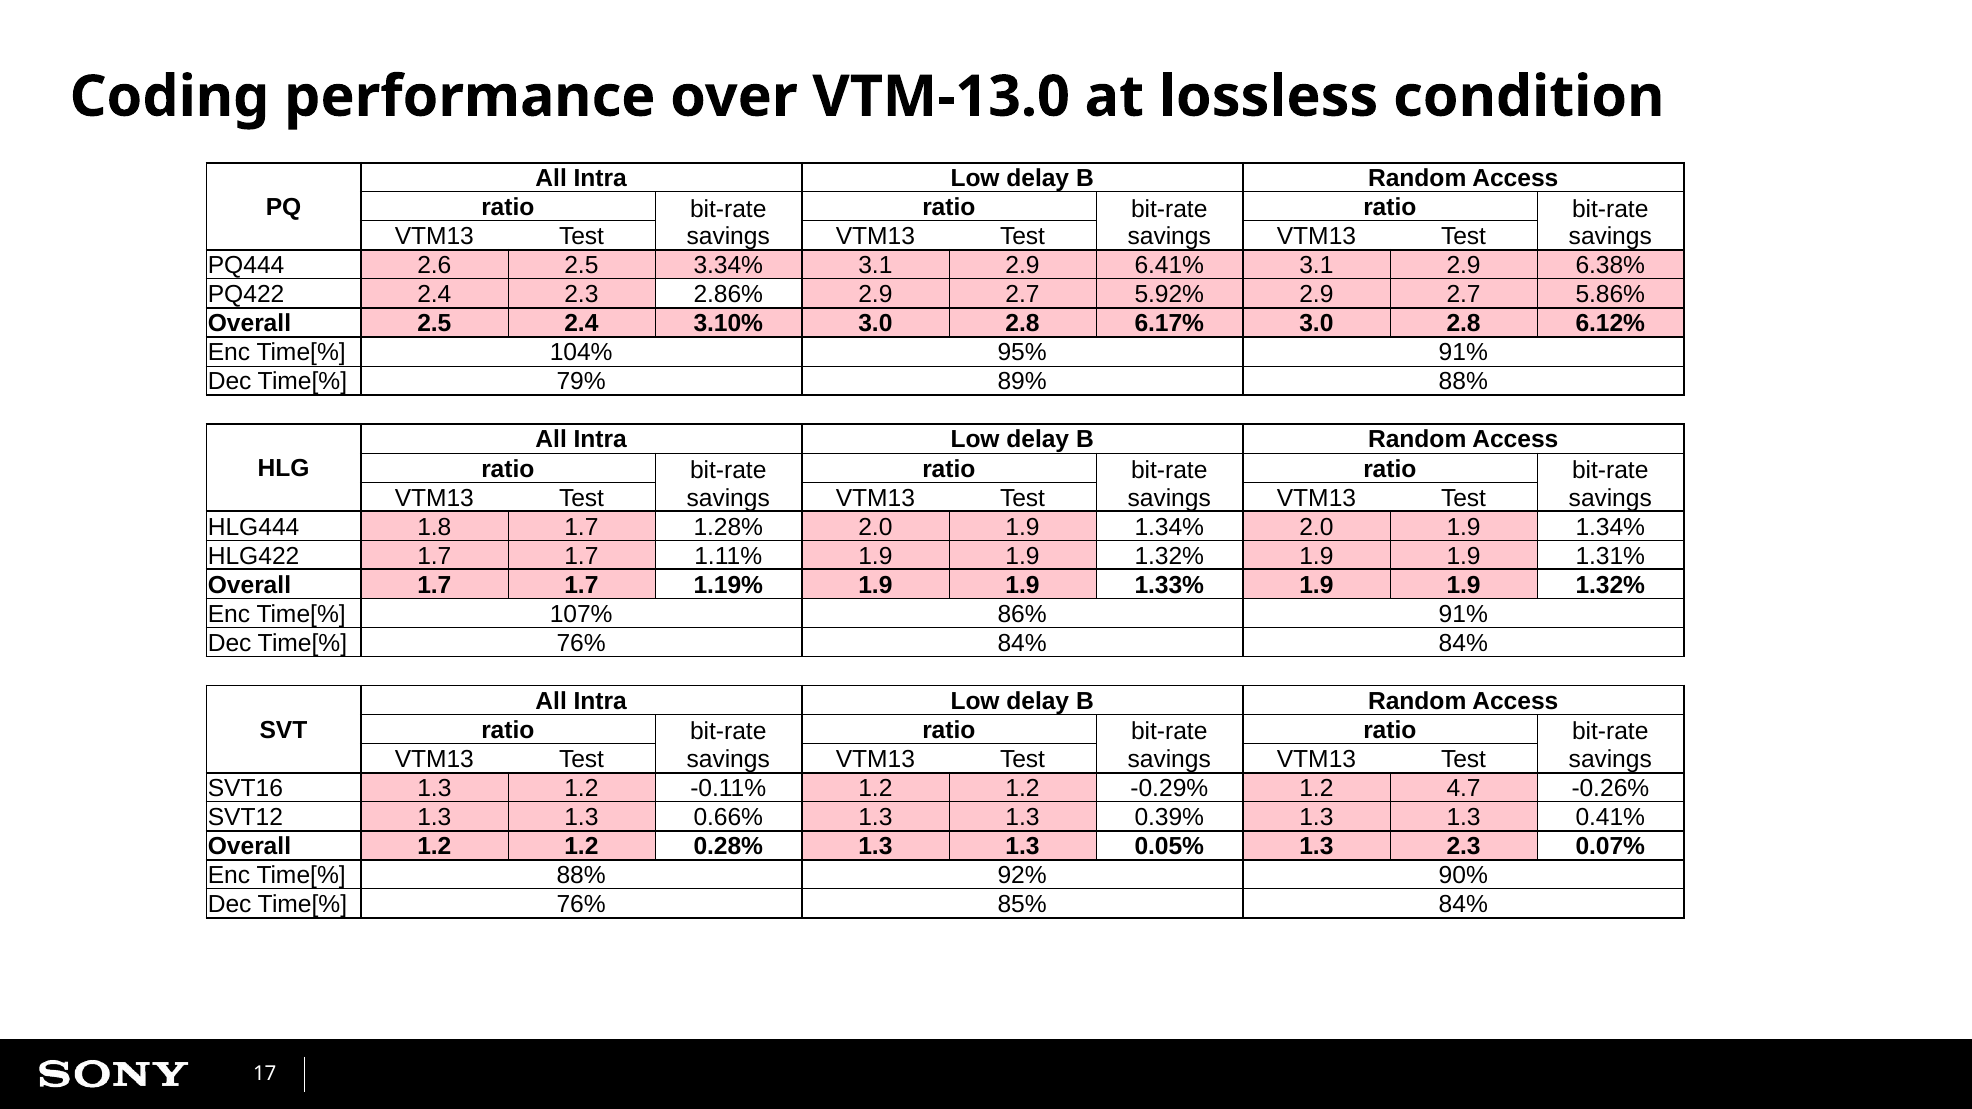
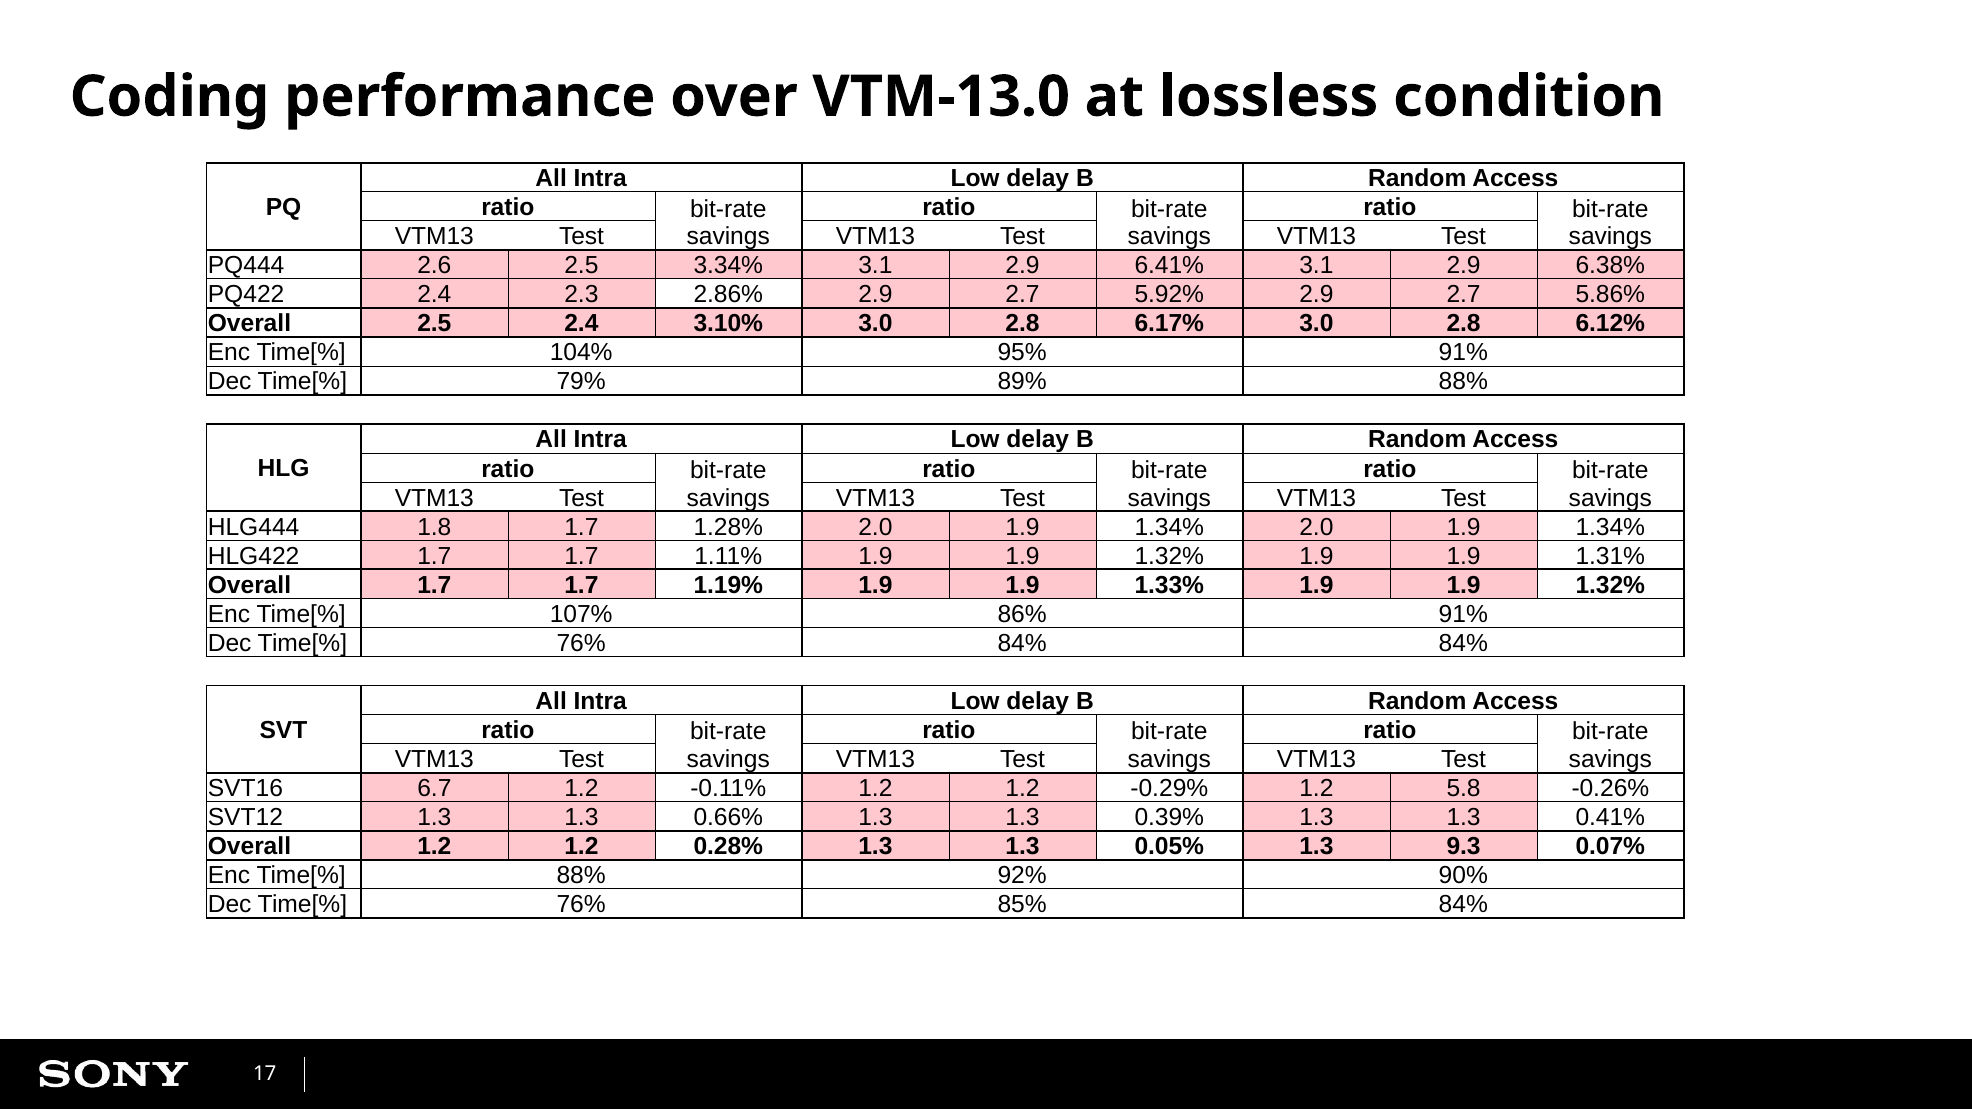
SVT16 1.3: 1.3 -> 6.7 (434, 788)
4.7: 4.7 -> 5.8 (1464, 788)
1.3 2.3: 2.3 -> 9.3 (1464, 846)
